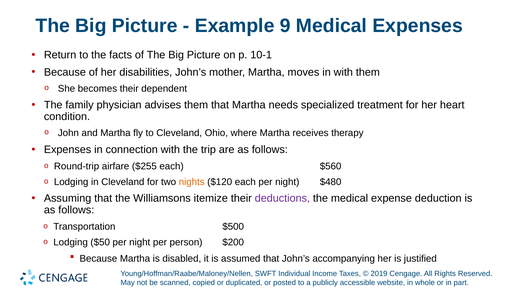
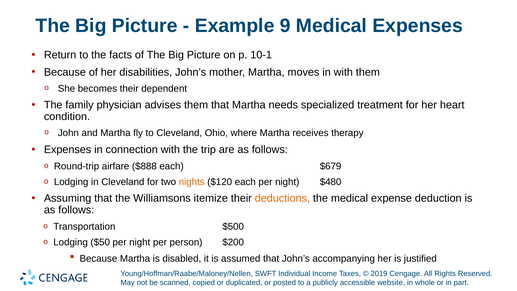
$255: $255 -> $888 (144, 166)
$560: $560 -> $679 (331, 166)
deductions colour: purple -> orange (282, 198)
